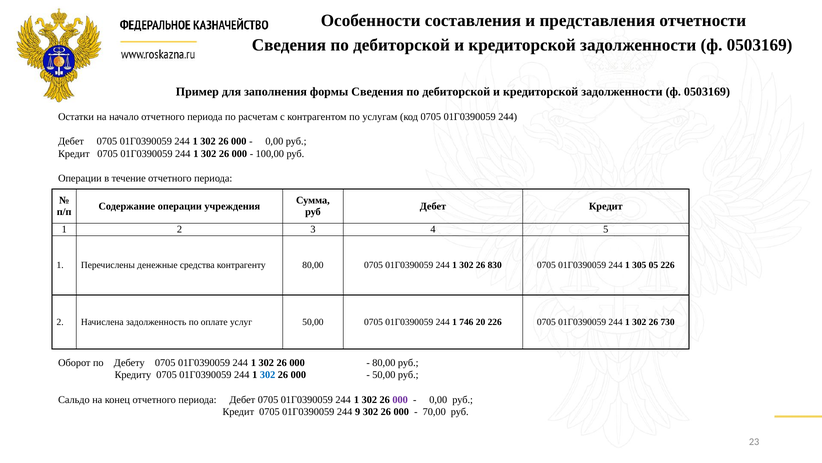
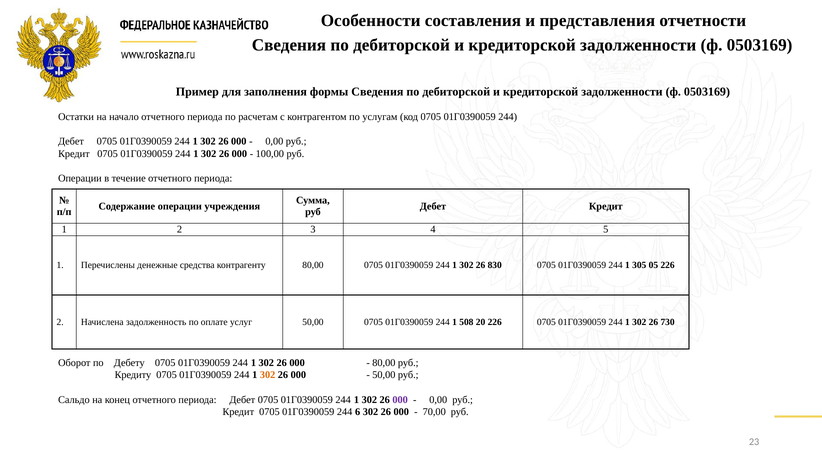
746: 746 -> 508 (466, 322)
302 colour: blue -> orange (268, 375)
9: 9 -> 6 (358, 412)
